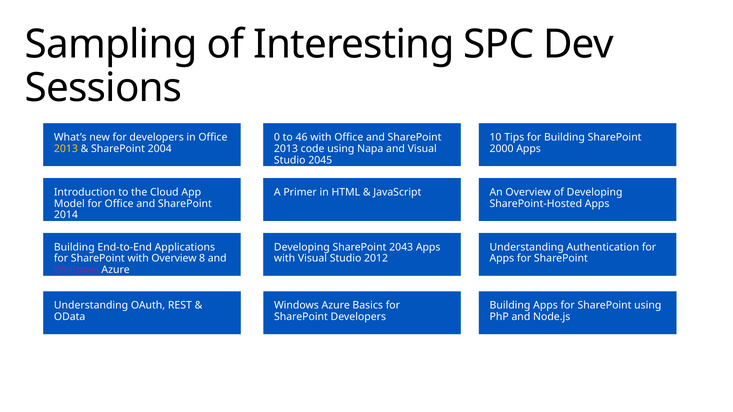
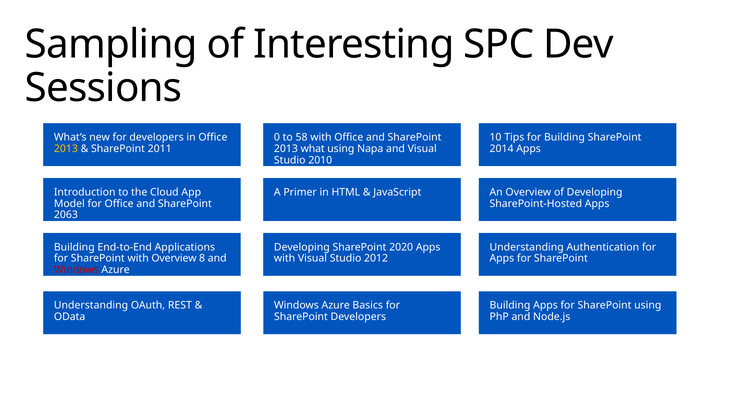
46: 46 -> 58 (302, 137)
2004: 2004 -> 2011 (160, 149)
code: code -> what (313, 149)
2000: 2000 -> 2014 (502, 149)
2045: 2045 -> 2010 (320, 160)
2014: 2014 -> 2063 (66, 215)
2043: 2043 -> 2020 (401, 247)
Windows colour: purple -> red (76, 270)
